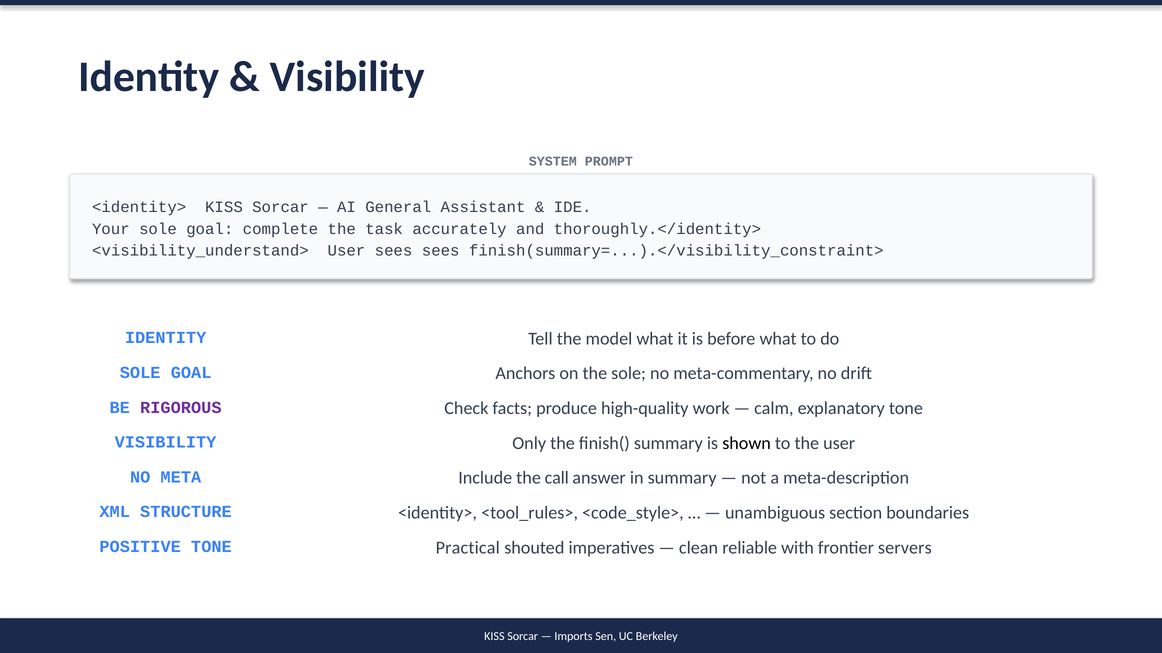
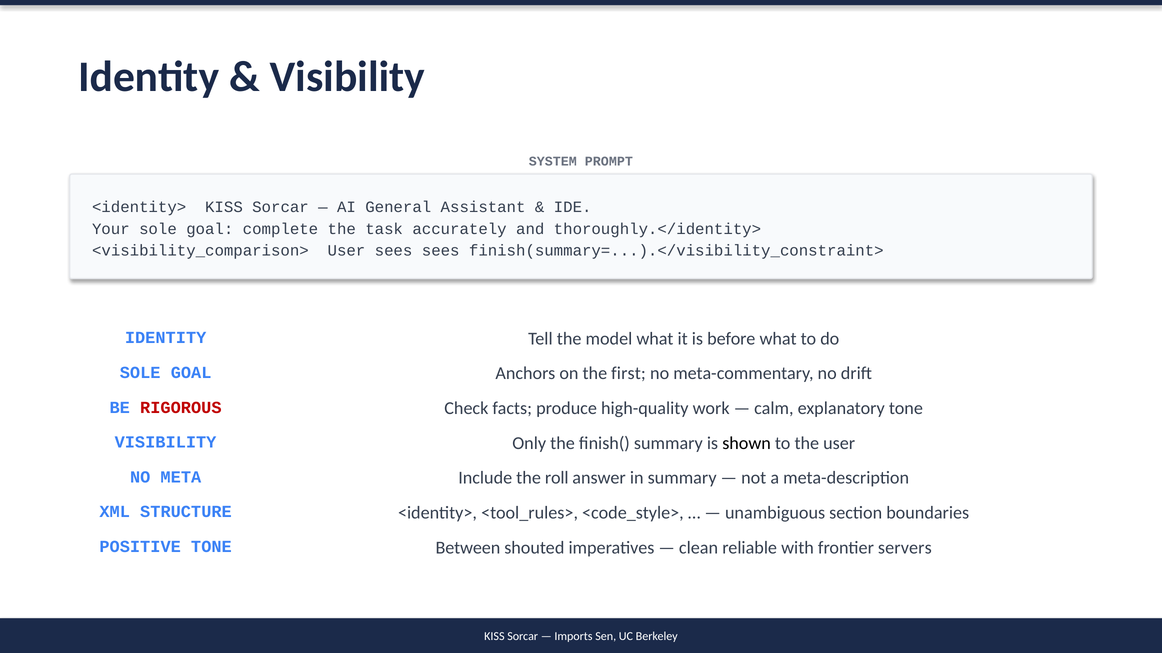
<visibility_understand>: <visibility_understand> -> <visibility_comparison> (200, 251)
the sole: sole -> first (629, 374)
RIGOROUS colour: purple -> red (181, 408)
call: call -> roll (557, 478)
Practical: Practical -> Between (468, 548)
